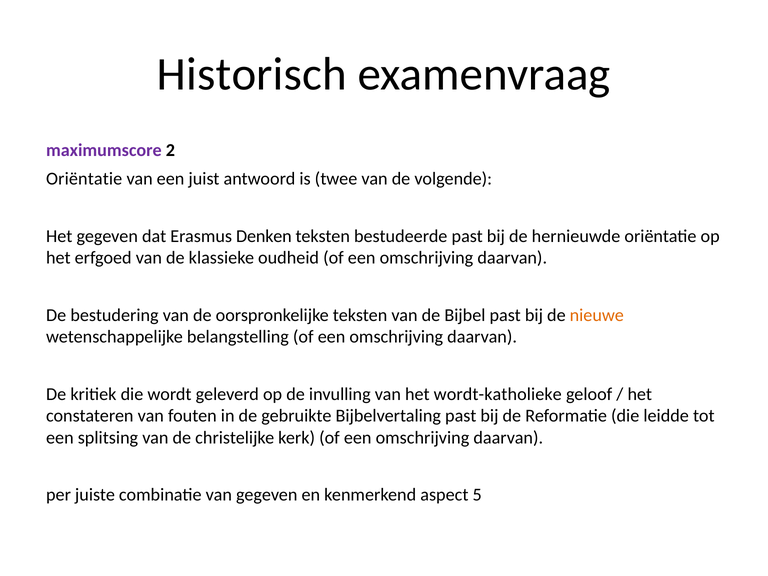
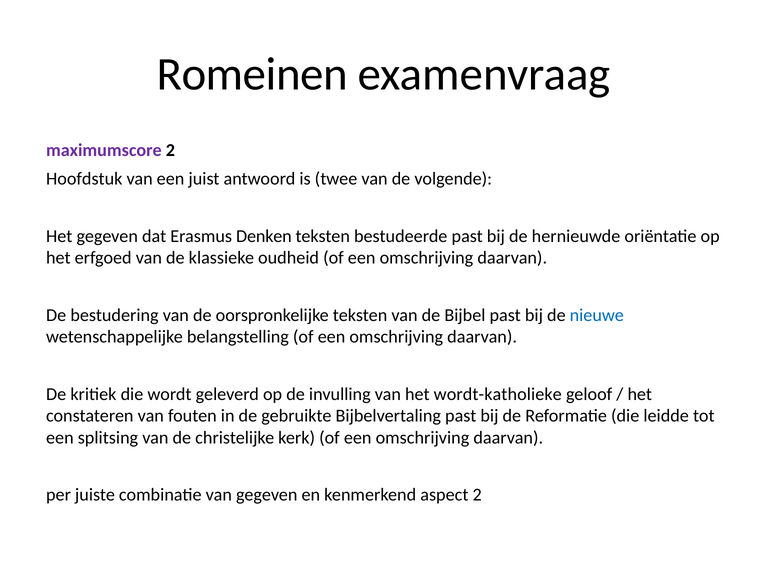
Historisch: Historisch -> Romeinen (252, 74)
Oriëntatie: Oriëntatie -> Hoofdstuk (84, 179)
nieuwe colour: orange -> blue (597, 315)
aspect 5: 5 -> 2 (477, 495)
